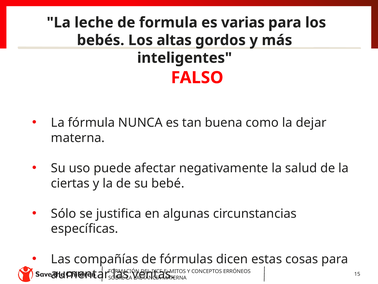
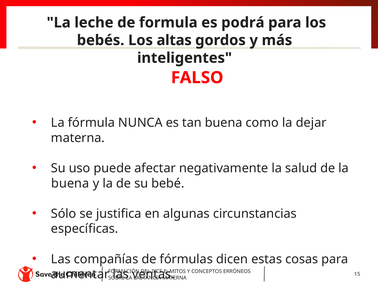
varias: varias -> podrá (243, 23)
ciertas: ciertas -> buena (70, 183)
